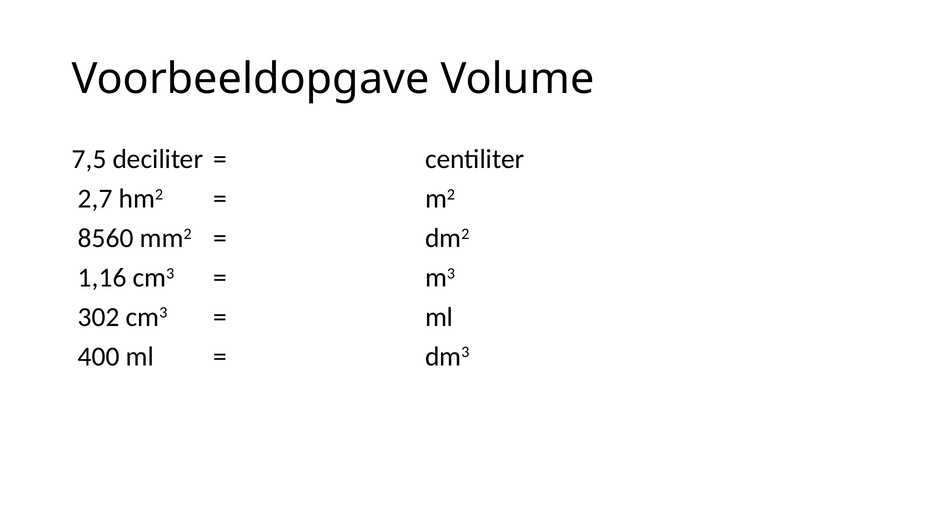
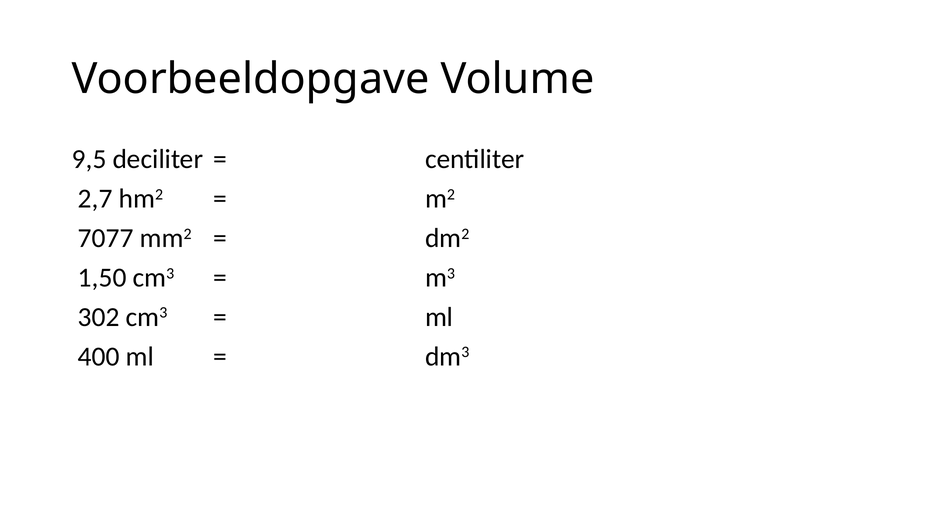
7,5: 7,5 -> 9,5 (89, 159)
8560: 8560 -> 7077 (106, 238)
1,16: 1,16 -> 1,50 (102, 278)
